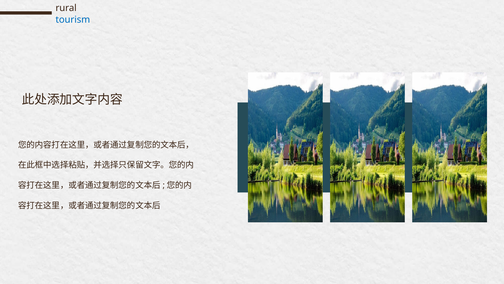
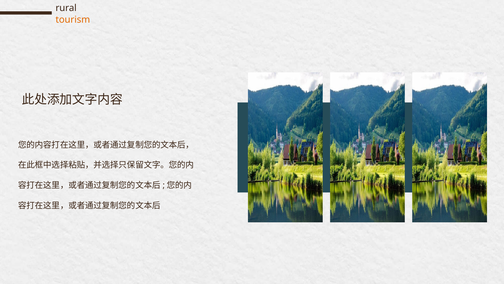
tourism colour: blue -> orange (73, 20)
